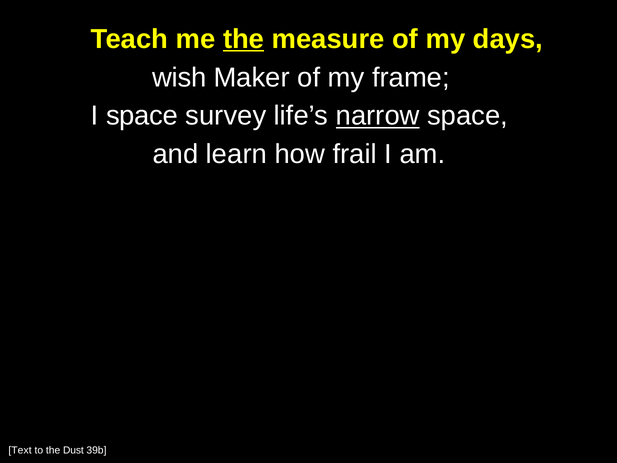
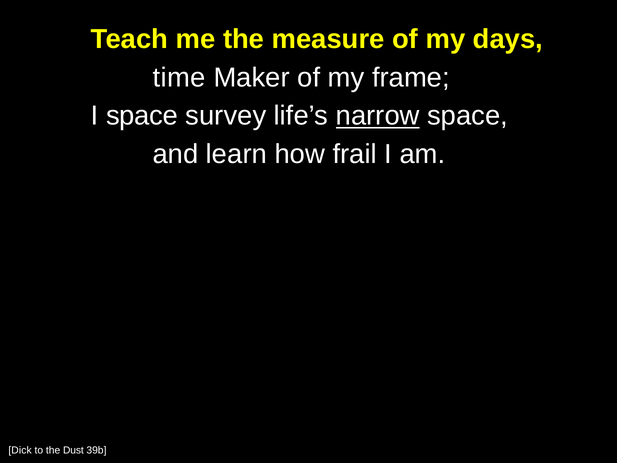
the underline: present -> none (244, 39)
wish: wish -> time (179, 77)
Text: Text -> Dick (20, 450)
